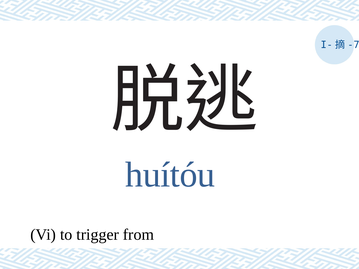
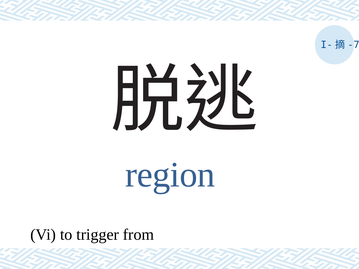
huítóu: huítóu -> region (170, 175)
